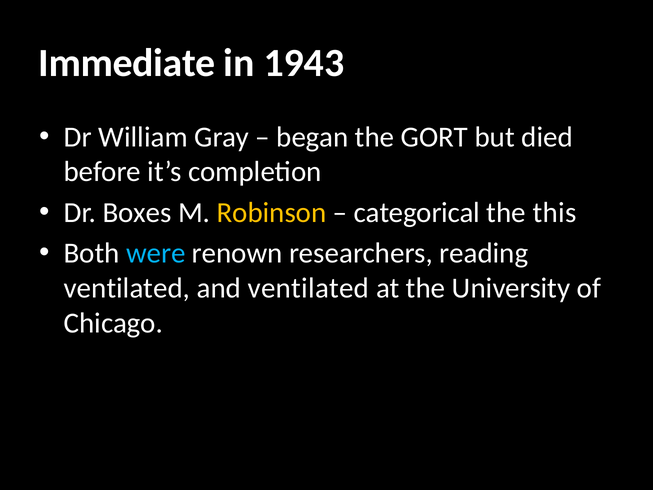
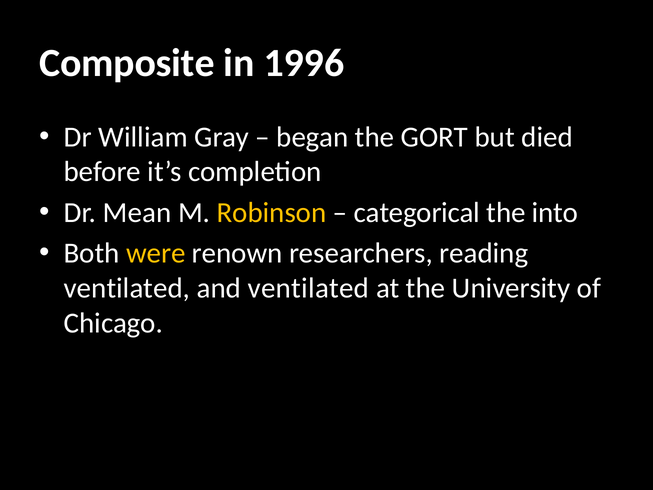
Immediate: Immediate -> Composite (127, 63)
1943: 1943 -> 1996 (304, 63)
Boxes: Boxes -> Mean (137, 212)
this: this -> into (555, 212)
were colour: light blue -> yellow (156, 253)
